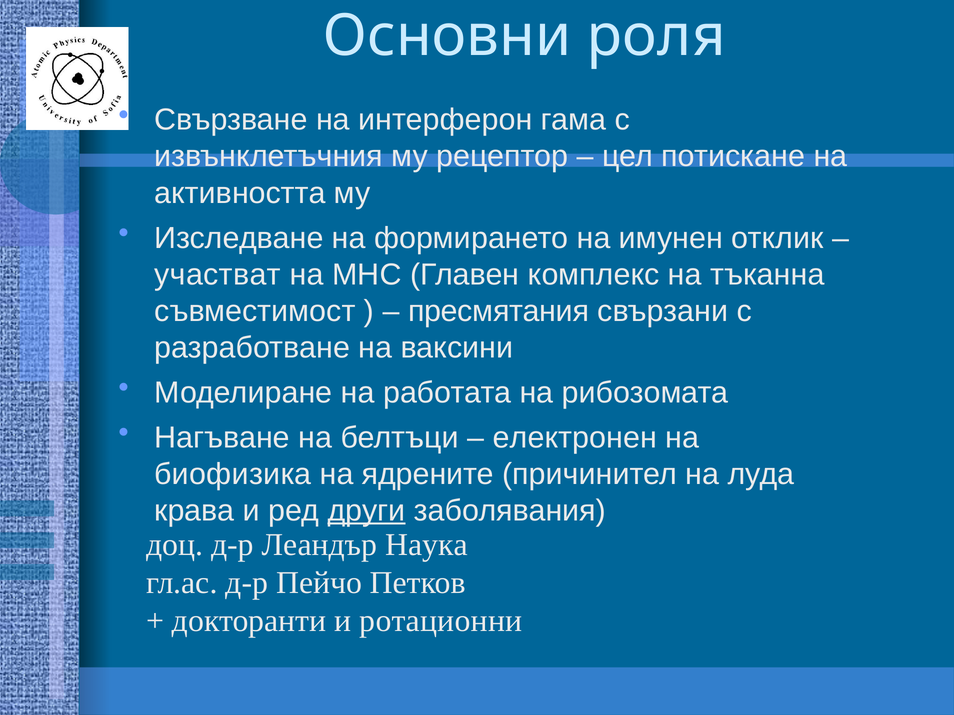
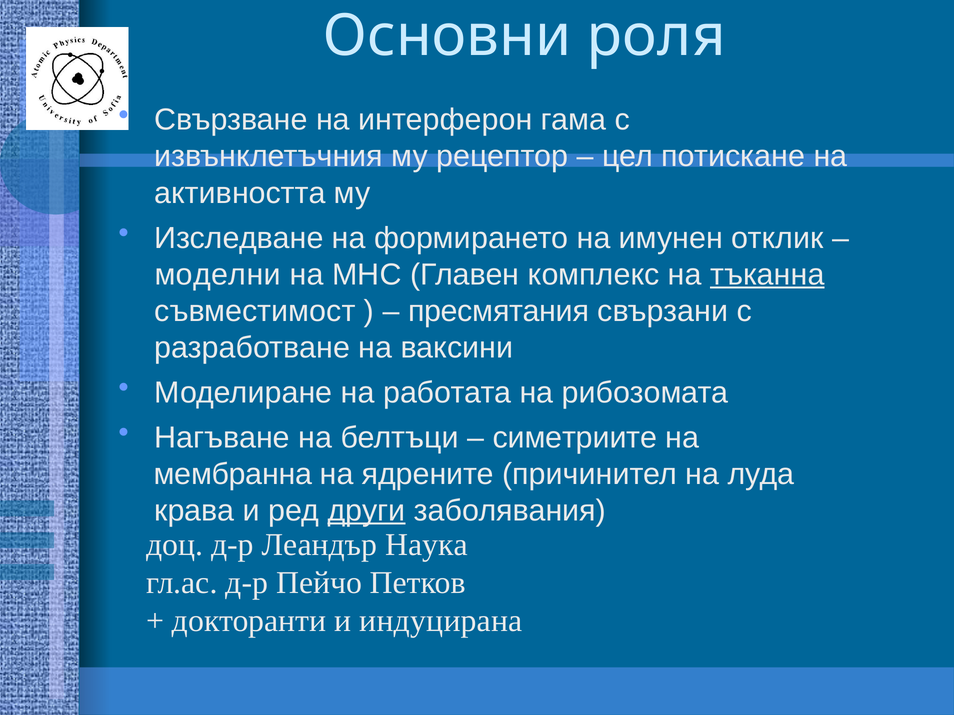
участват: участват -> моделни (218, 275)
тъканна underline: none -> present (767, 275)
електронен: електронен -> симетриите (575, 438)
биофизика: биофизика -> мембранна (233, 474)
ротационни: ротационни -> индуцирана (441, 621)
